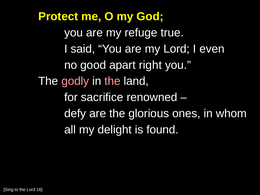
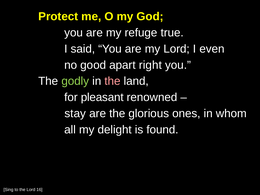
godly colour: pink -> light green (75, 81)
sacrifice: sacrifice -> pleasant (102, 97)
defy: defy -> stay (75, 114)
